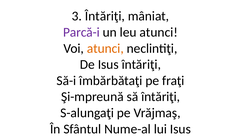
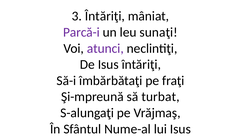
leu atunci: atunci -> sunaţi (159, 32)
atunci colour: orange -> purple (105, 48)
să întăriţi: întăriţi -> turbat (161, 96)
